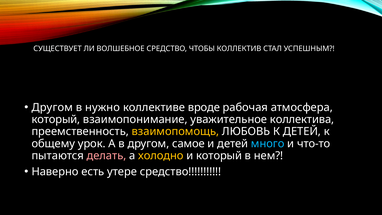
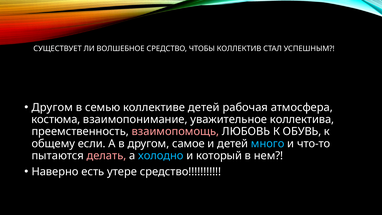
нужно: нужно -> семью (103, 107)
коллективе вроде: вроде -> детей (204, 107)
который: который -> костюма (56, 119)
взаимопомощь colour: yellow -> pink (175, 131)
К ДЕТЕЙ: ДЕТЕЙ -> ОБУВЬ (302, 131)
урок: урок -> если (92, 144)
холодно colour: yellow -> light blue (161, 156)
